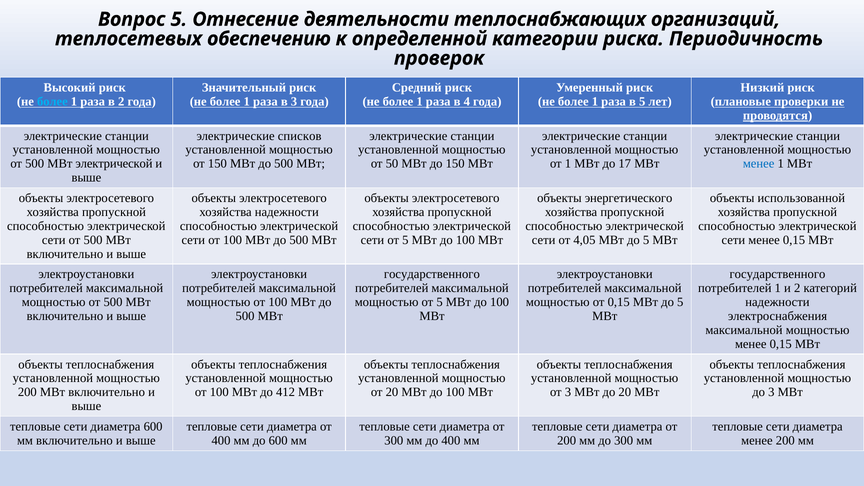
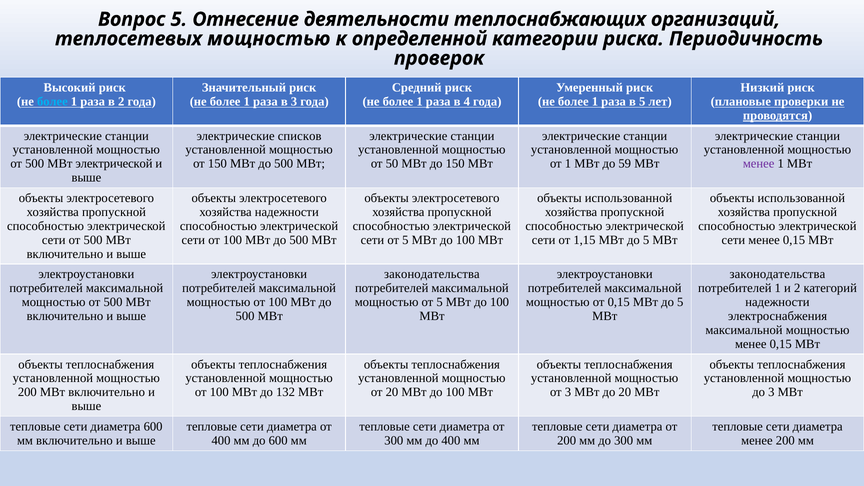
теплосетевых обеспечению: обеспечению -> мощностью (269, 39)
17: 17 -> 59 (625, 164)
менее colour: blue -> purple (759, 164)
энергетического: энергетического -> использованной (629, 198)
4,05: 4,05 -> 1,15 (584, 240)
государственного: государственного -> законодательства (432, 274)
государственного: государственного -> законодательства (777, 274)
412: 412 -> 132 (285, 392)
